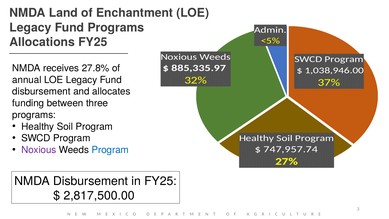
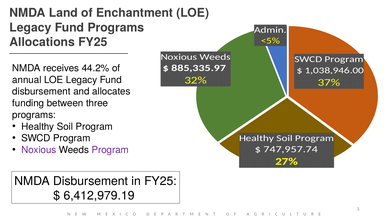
27.8%: 27.8% -> 44.2% (96, 68)
Program colour: blue -> purple (110, 150)
2,817,500.00: 2,817,500.00 -> 6,412,979.19 (99, 195)
